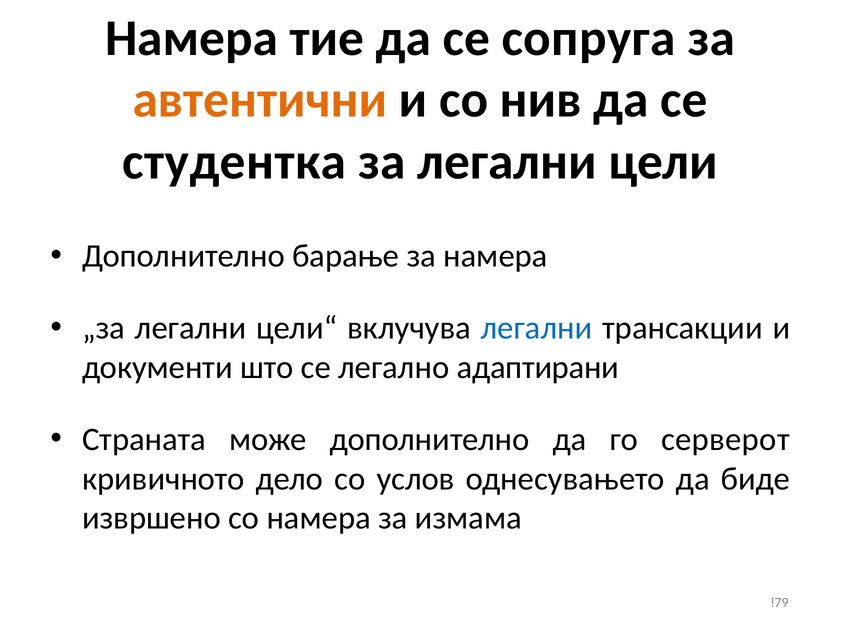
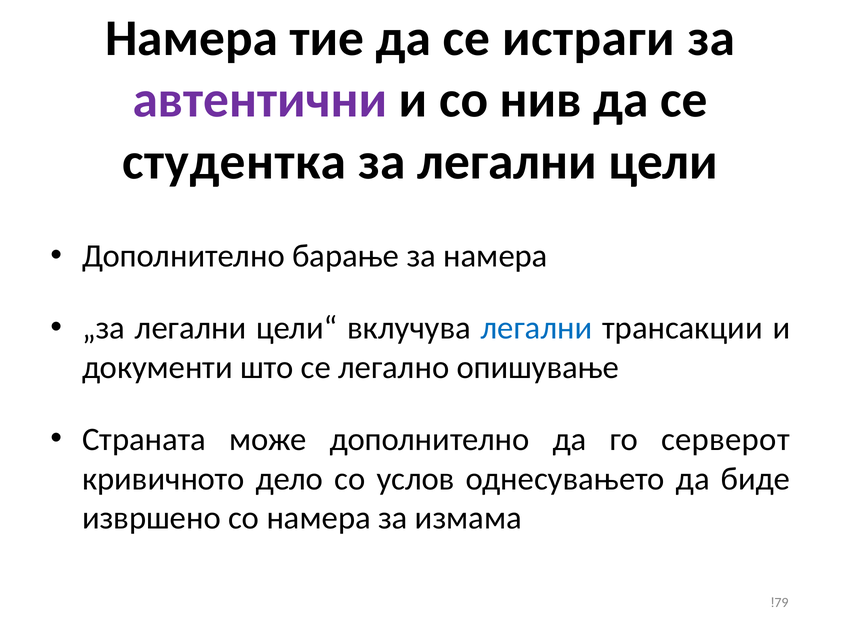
сопруга: сопруга -> истраги (589, 38)
автентични colour: orange -> purple (260, 100)
адаптирани: адаптирани -> опишување (538, 367)
